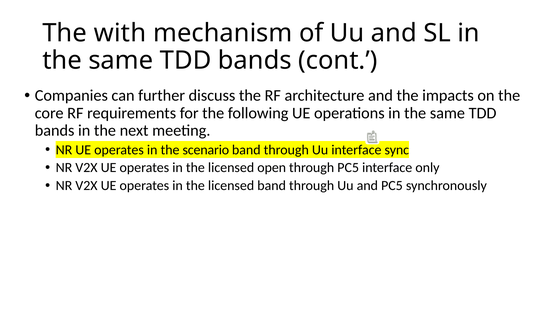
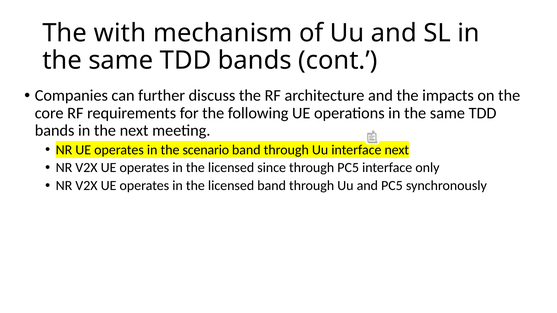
interface sync: sync -> next (397, 150)
open: open -> since (272, 168)
